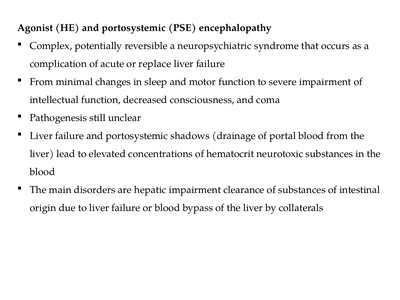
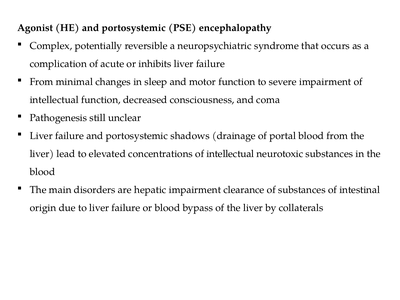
replace: replace -> inhibits (155, 64)
concentrations of hematocrit: hematocrit -> intellectual (230, 154)
